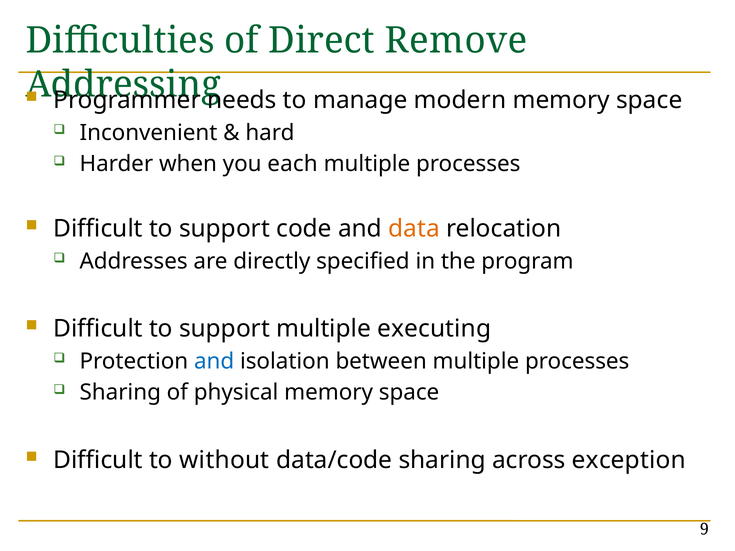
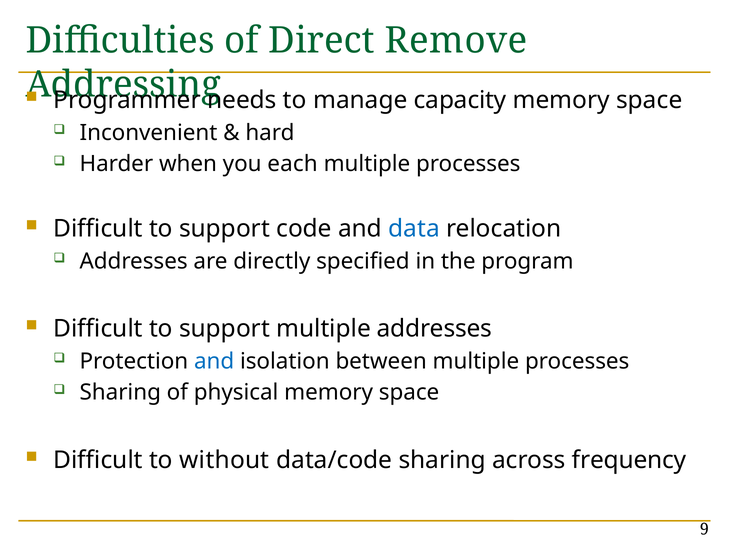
modern: modern -> capacity (460, 100)
data colour: orange -> blue (414, 229)
multiple executing: executing -> addresses (434, 329)
exception: exception -> frequency (629, 460)
